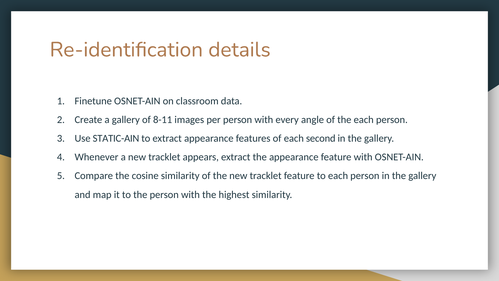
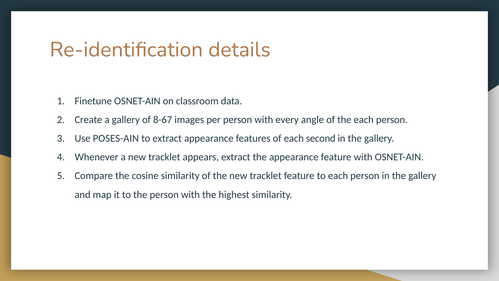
8-11: 8-11 -> 8-67 (163, 120)
STATIC-AIN: STATIC-AIN -> POSES-AIN (116, 138)
